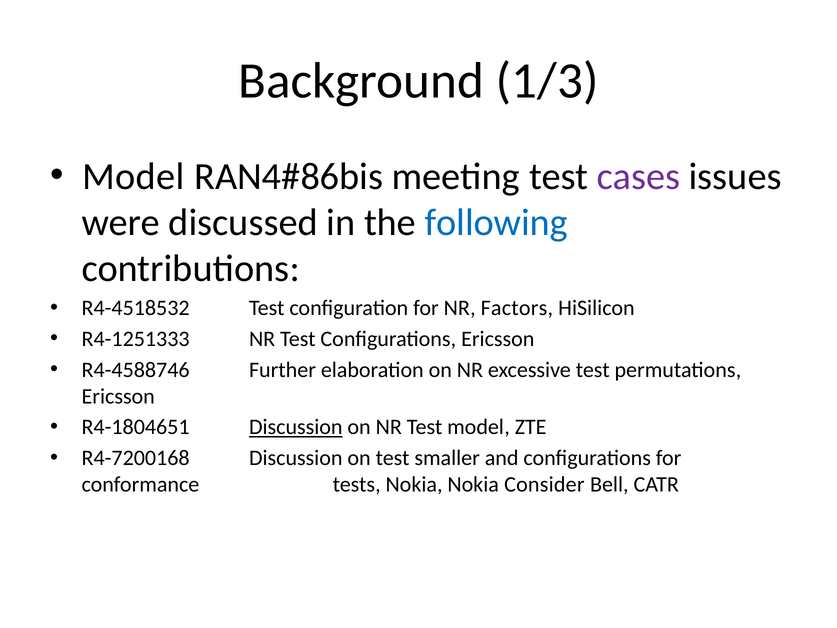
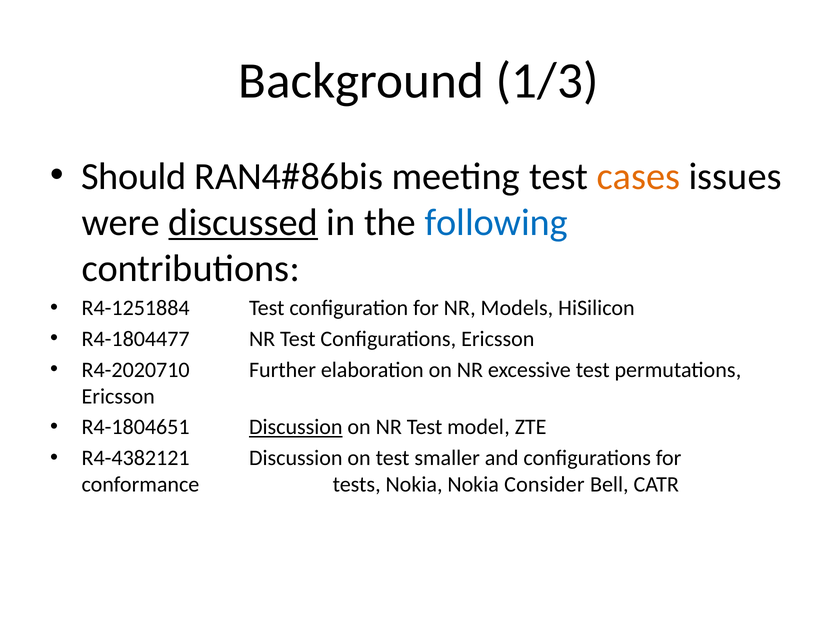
Model: Model -> Should (134, 176)
cases colour: purple -> orange (638, 176)
discussed underline: none -> present (243, 222)
R4-4518532: R4-4518532 -> R4-1251884 (136, 308)
Factors: Factors -> Models (517, 308)
R4-1251333: R4-1251333 -> R4-1804477 (136, 339)
R4-4588746: R4-4588746 -> R4-2020710 (136, 370)
R4-7200168: R4-7200168 -> R4-4382121 (136, 458)
